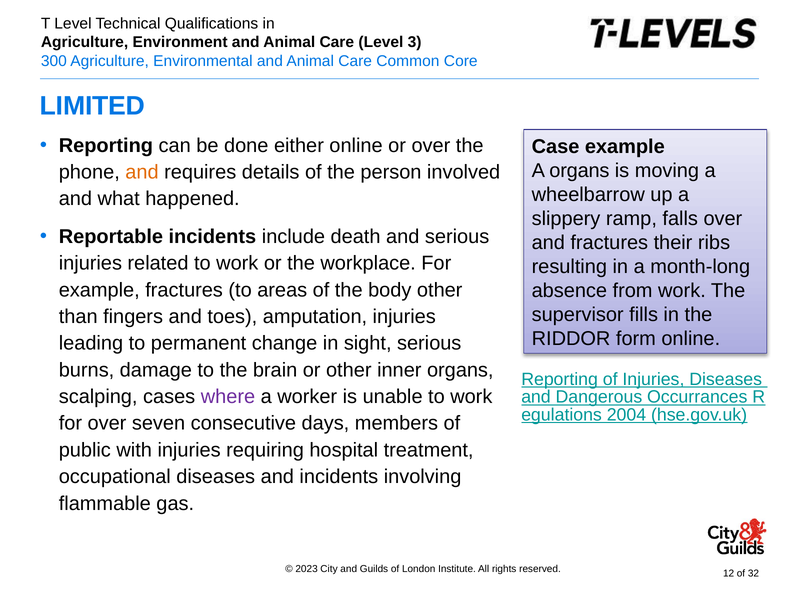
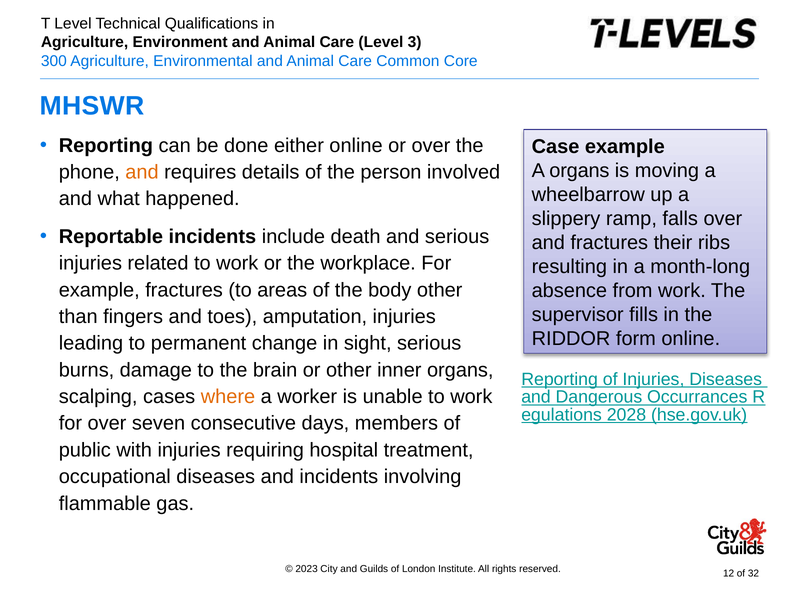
LIMITED: LIMITED -> MHSWR (92, 106)
where colour: purple -> orange (228, 396)
2004: 2004 -> 2028 (626, 414)
